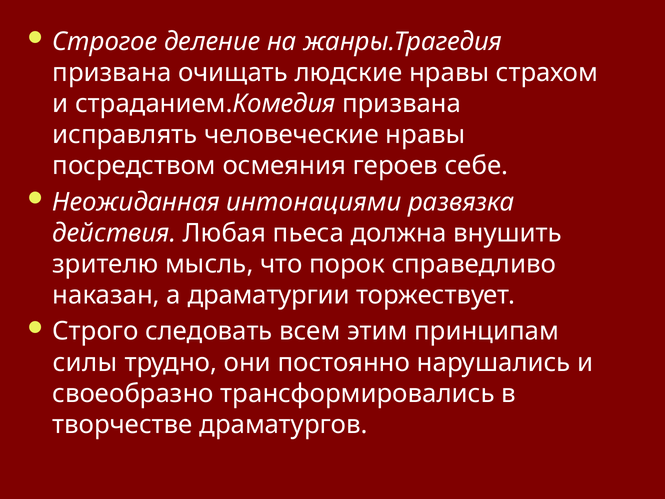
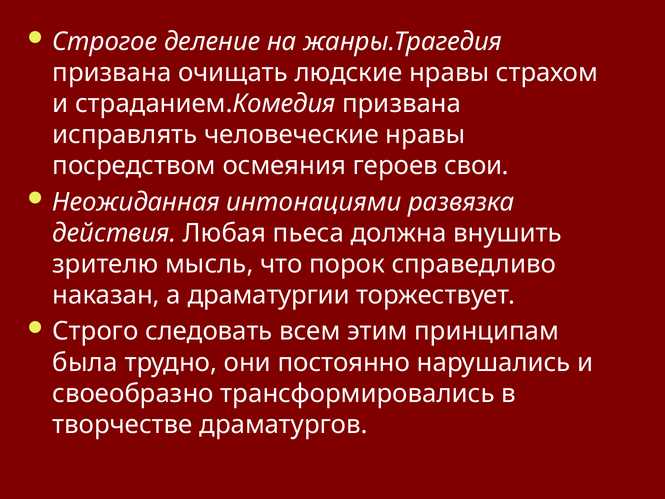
себе: себе -> свои (477, 166)
силы: силы -> была (85, 362)
